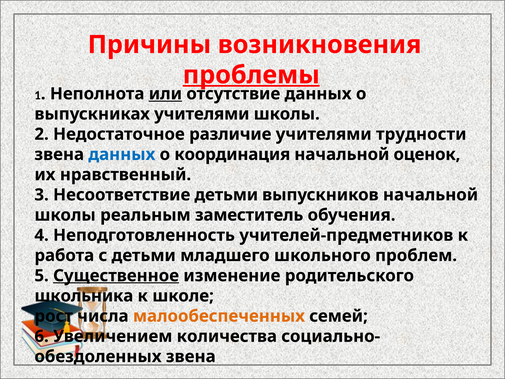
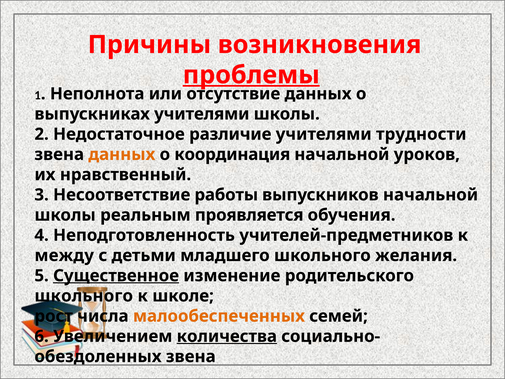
или underline: present -> none (165, 94)
данных colour: blue -> orange (122, 154)
оценок: оценок -> уроков (427, 154)
Несоответствие детьми: детьми -> работы (226, 195)
заместитель: заместитель -> проявляется (249, 215)
работа: работа -> между (64, 255)
проблем: проблем -> желания (416, 255)
школьника: школьника -> школьного (84, 296)
количества underline: none -> present (227, 336)
